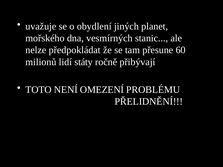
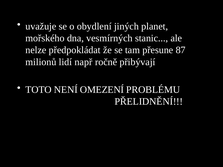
60: 60 -> 87 (181, 50)
státy: státy -> např (83, 62)
